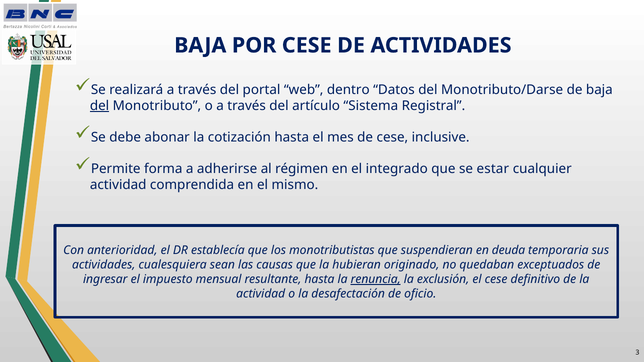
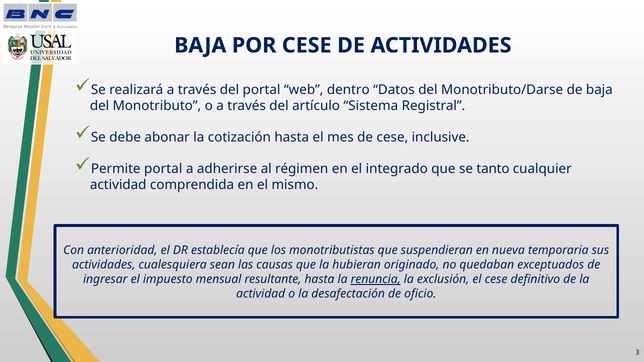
del underline: present -> none (100, 106)
Permite forma: forma -> portal (163, 169)
estar: estar -> tanto (493, 169)
deuda: deuda -> nueva (508, 251)
